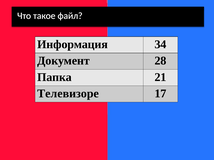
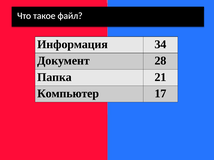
Телевизоре: Телевизоре -> Компьютер (68, 94)
